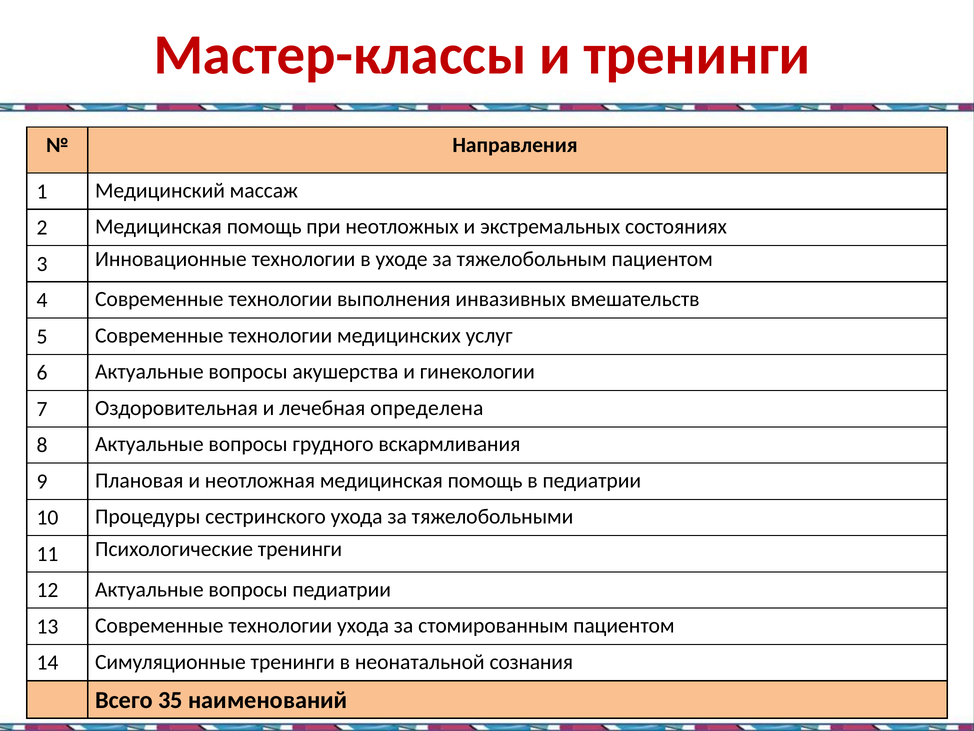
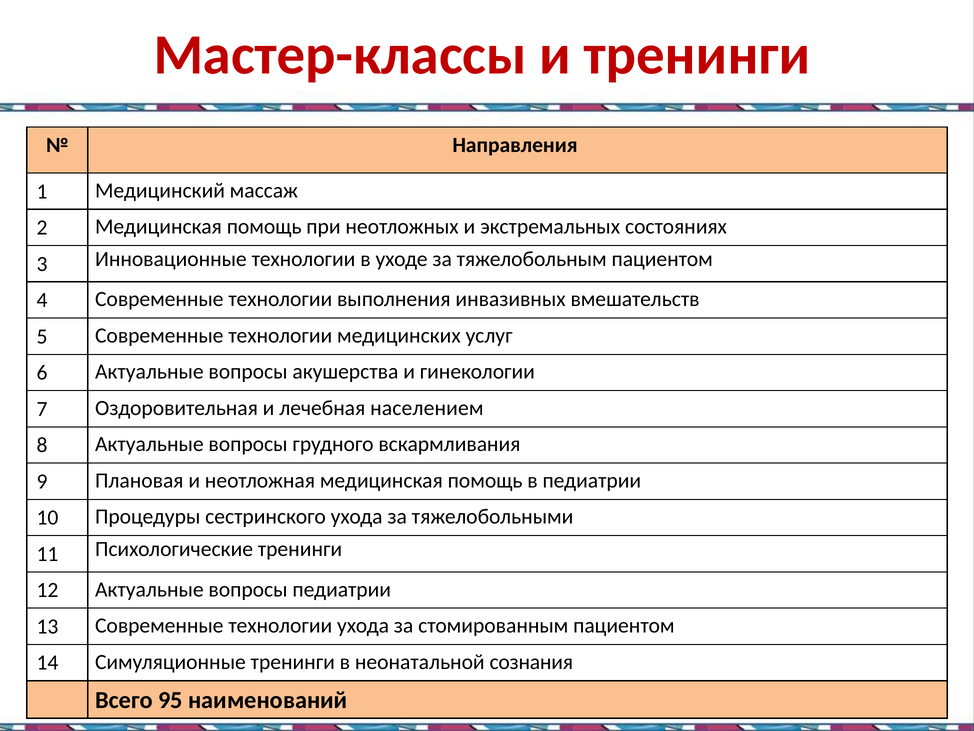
определена: определена -> населением (427, 408)
35: 35 -> 95 (170, 700)
